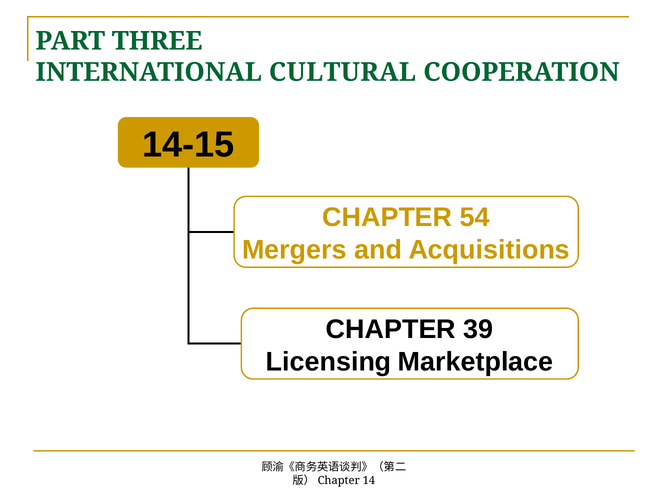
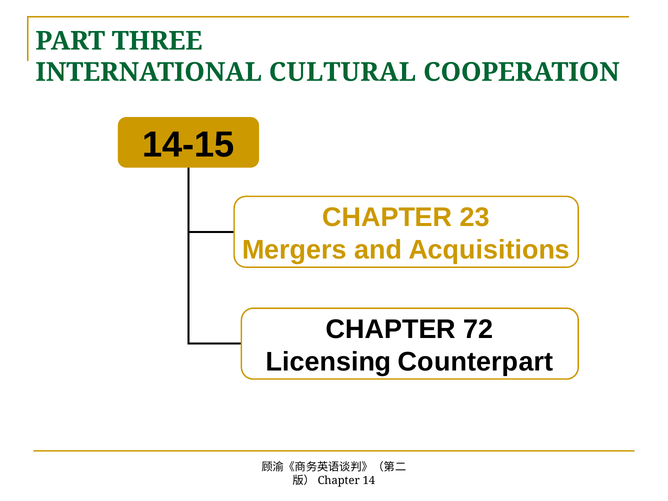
54: 54 -> 23 (475, 218)
39: 39 -> 72 (478, 329)
Marketplace: Marketplace -> Counterpart (476, 362)
